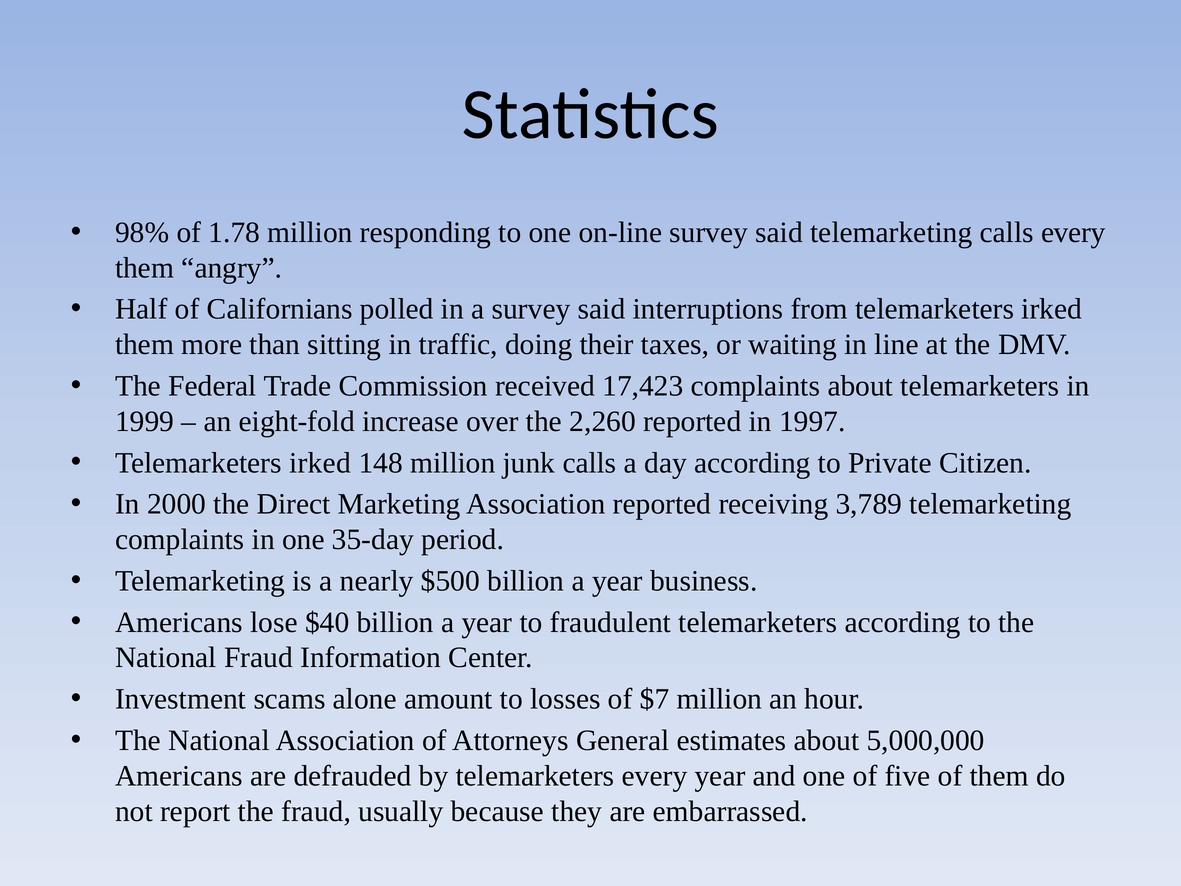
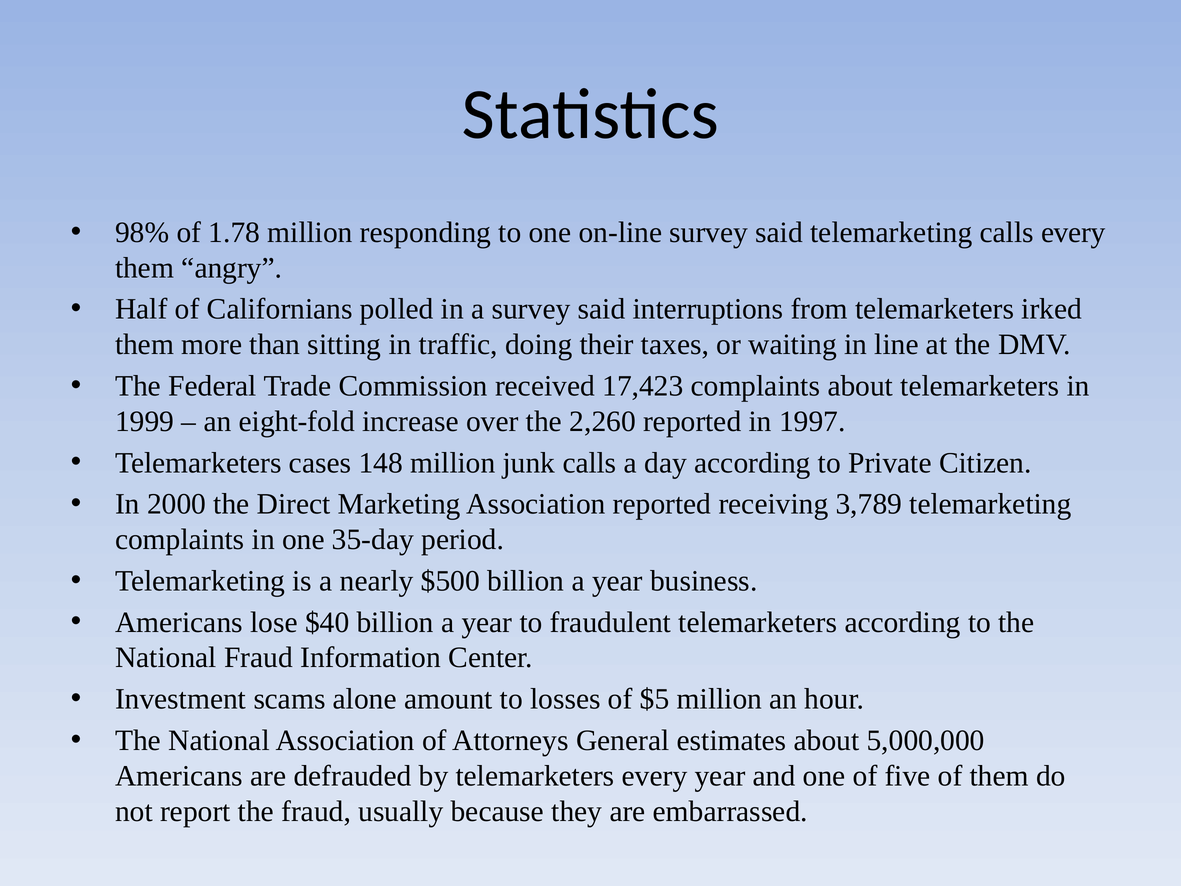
irked: irked -> cases (320, 463)
$7: $7 -> $5 (655, 699)
